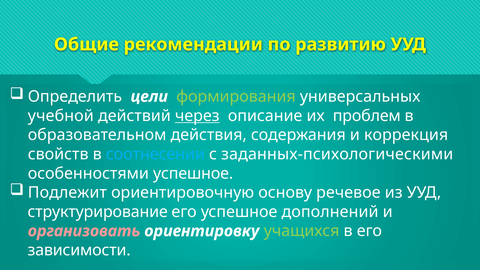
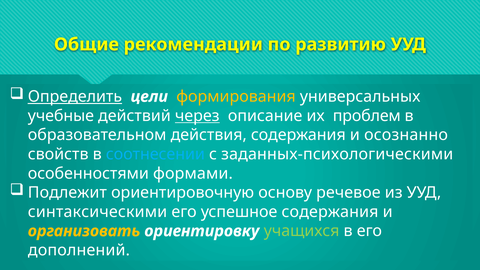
Определить underline: none -> present (75, 97)
формирования colour: light green -> yellow (236, 97)
учебной: учебной -> учебные (61, 116)
коррекция: коррекция -> осознанно (406, 135)
особенностями успешное: успешное -> формами (193, 173)
структурирование: структурирование -> синтаксическими (97, 212)
успешное дополнений: дополнений -> содержания (330, 212)
организовать colour: pink -> yellow (84, 231)
зависимости: зависимости -> дополнений (79, 250)
